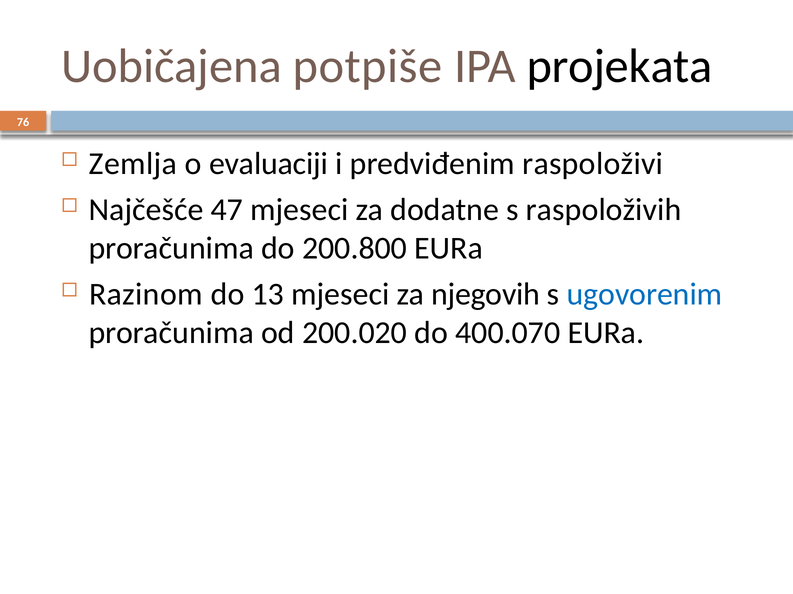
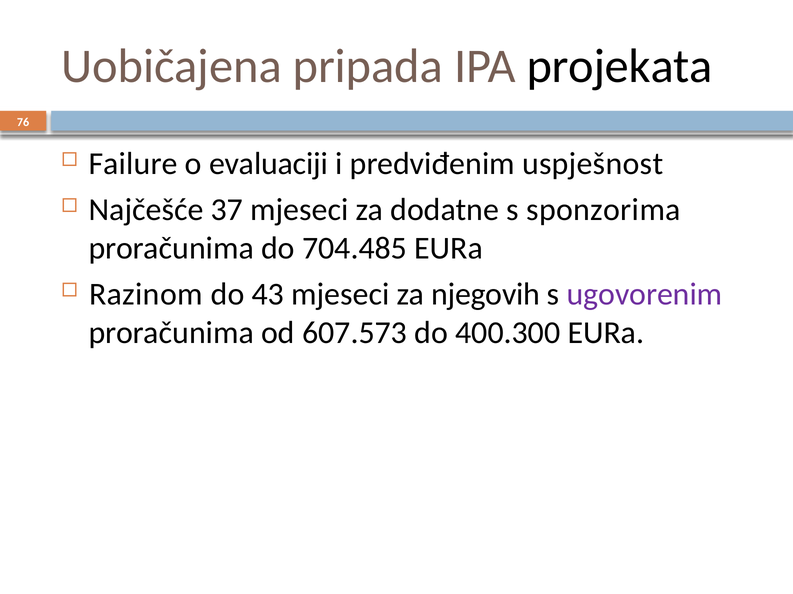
potpiše: potpiše -> pripada (368, 66)
Zemlja: Zemlja -> Failure (133, 164)
raspoloživi: raspoloživi -> uspješnost (593, 164)
47: 47 -> 37 (227, 210)
raspoloživih: raspoloživih -> sponzorima (603, 210)
200.800: 200.800 -> 704.485 (355, 249)
13: 13 -> 43 (268, 295)
ugovorenim colour: blue -> purple (644, 295)
200.020: 200.020 -> 607.573 (355, 333)
400.070: 400.070 -> 400.300 (508, 333)
